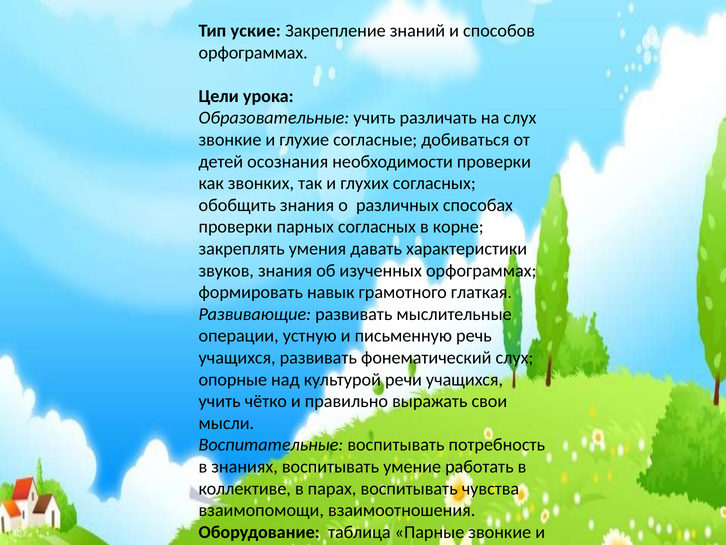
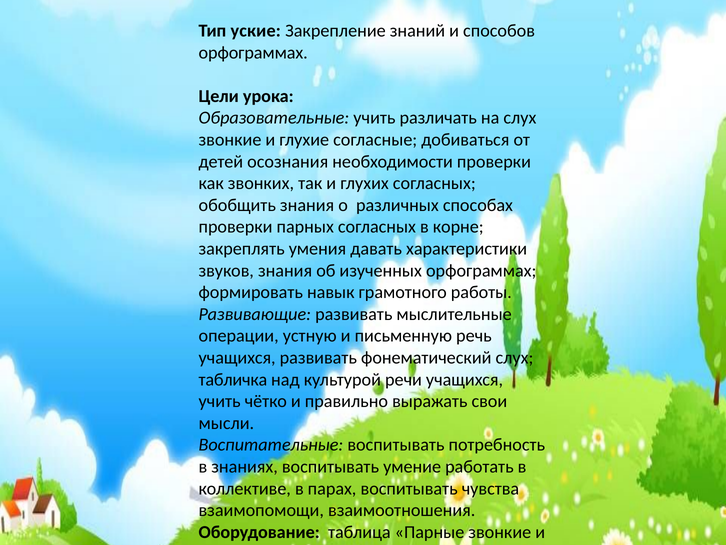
грамотного глаткая: глаткая -> работы (481, 292)
опорные: опорные -> табличка (233, 379)
